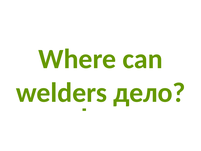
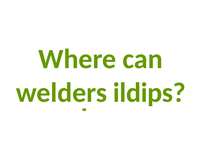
дело: дело -> ildips (149, 92)
